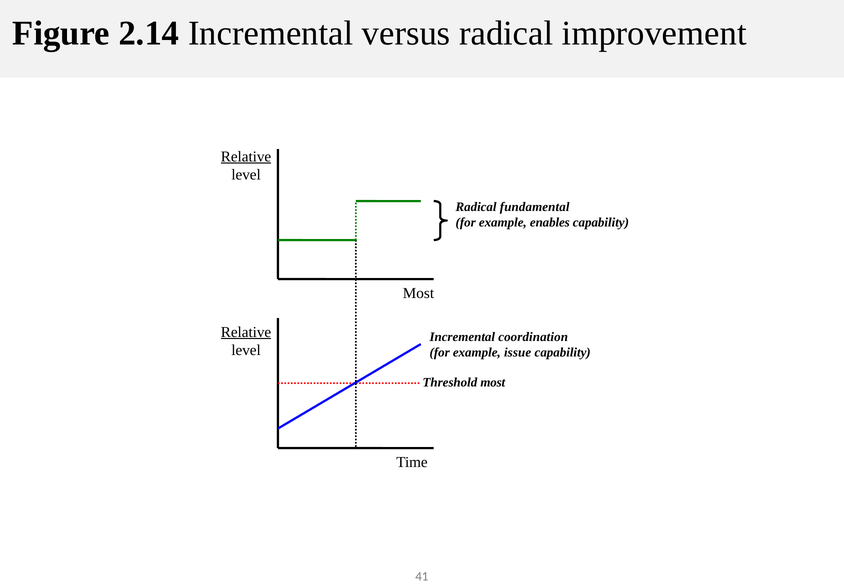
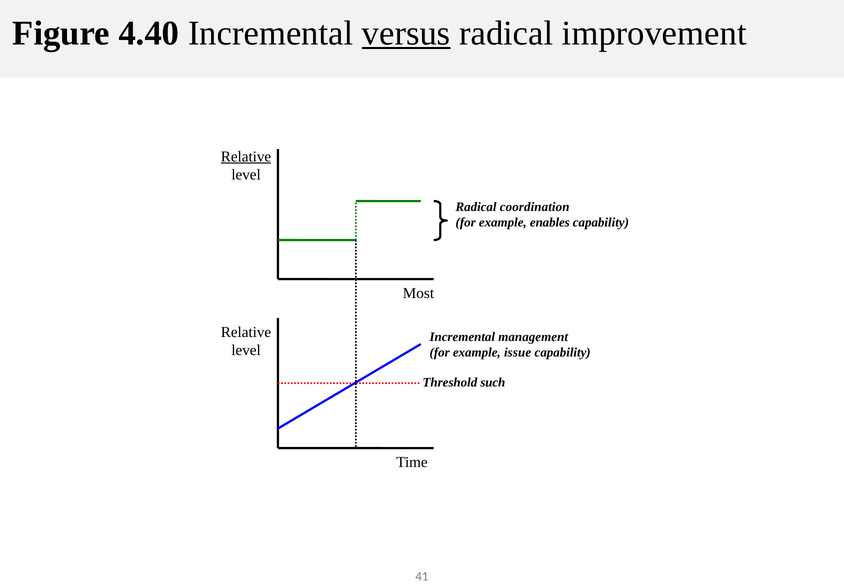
2.14: 2.14 -> 4.40 (149, 33)
versus underline: none -> present (406, 33)
fundamental: fundamental -> coordination (535, 207)
Relative underline: present -> none (246, 332)
coordination: coordination -> management (533, 337)
Threshold most: most -> such (493, 382)
